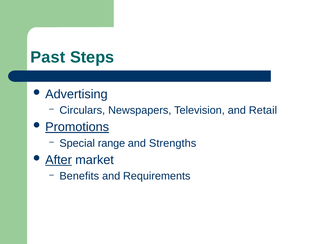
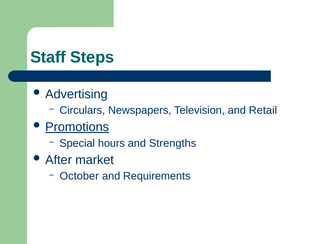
Past: Past -> Staff (48, 57)
range: range -> hours (111, 143)
After underline: present -> none (59, 160)
Benefits: Benefits -> October (79, 176)
